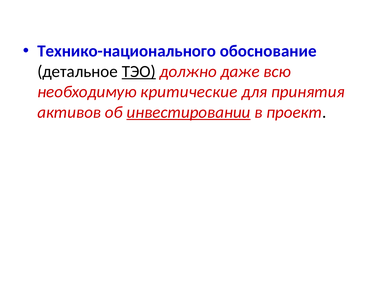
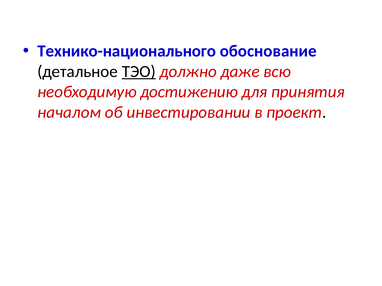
критические: критические -> достижению (189, 92)
активов: активов -> началом (69, 112)
инвестировании underline: present -> none (189, 112)
